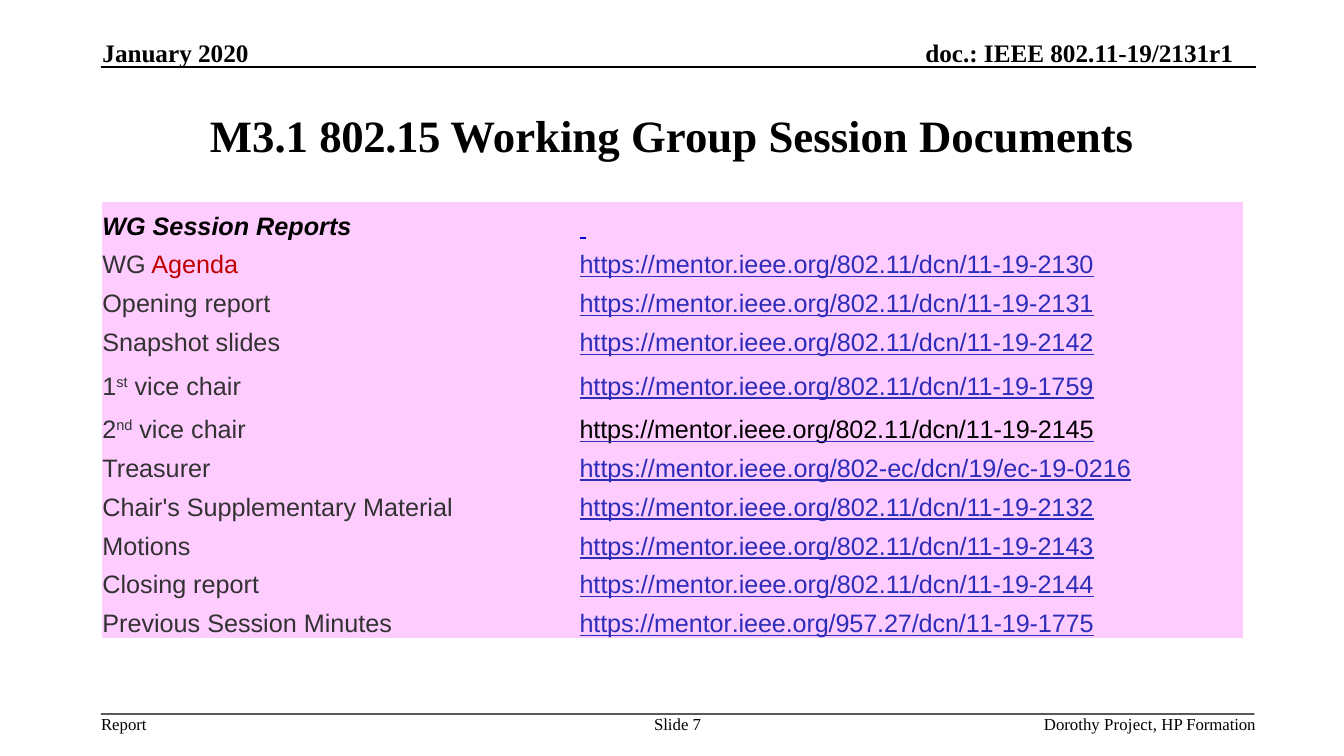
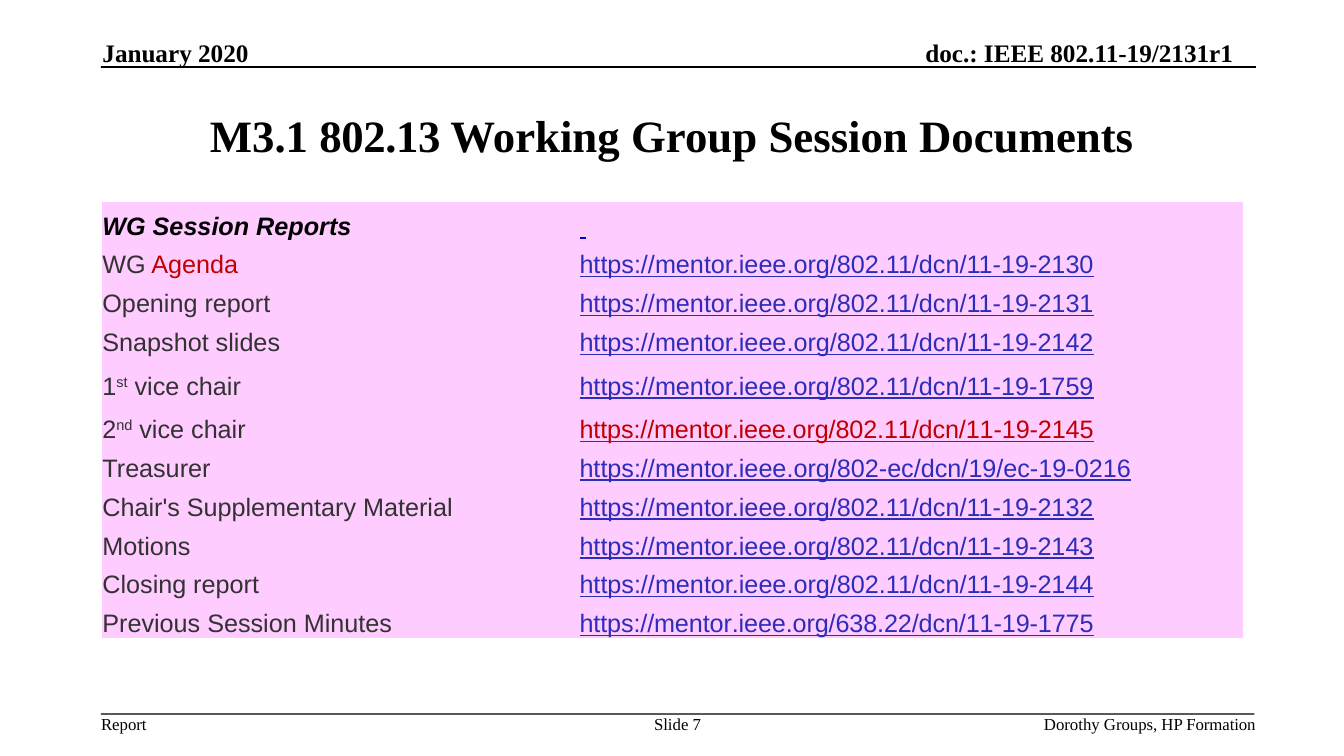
802.15: 802.15 -> 802.13 (380, 137)
https://mentor.ieee.org/802.11/dcn/11-19-2145 colour: black -> red (837, 430)
https://mentor.ieee.org/957.27/dcn/11-19-1775: https://mentor.ieee.org/957.27/dcn/11-19-1775 -> https://mentor.ieee.org/638.22/dcn/11-19-1775 (837, 624)
Project: Project -> Groups (1131, 725)
